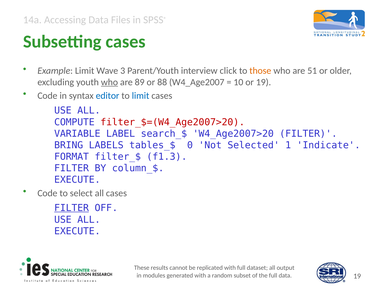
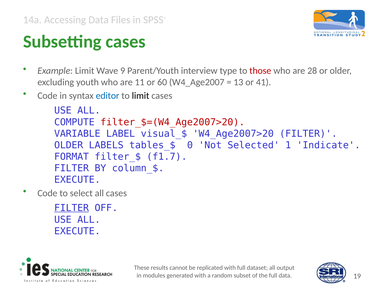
3: 3 -> 9 (123, 71)
click: click -> type (228, 71)
those colour: orange -> red (260, 71)
51: 51 -> 28 (312, 71)
who underline: present -> none (109, 82)
89: 89 -> 11 (140, 82)
88: 88 -> 60 (162, 82)
10: 10 -> 13 (238, 82)
or 19: 19 -> 41 (264, 82)
limit colour: blue -> black (141, 96)
search_$: search_$ -> visual_$ (164, 134)
BRING: BRING -> OLDER (69, 145)
f1.3: f1.3 -> f1.7 (167, 157)
